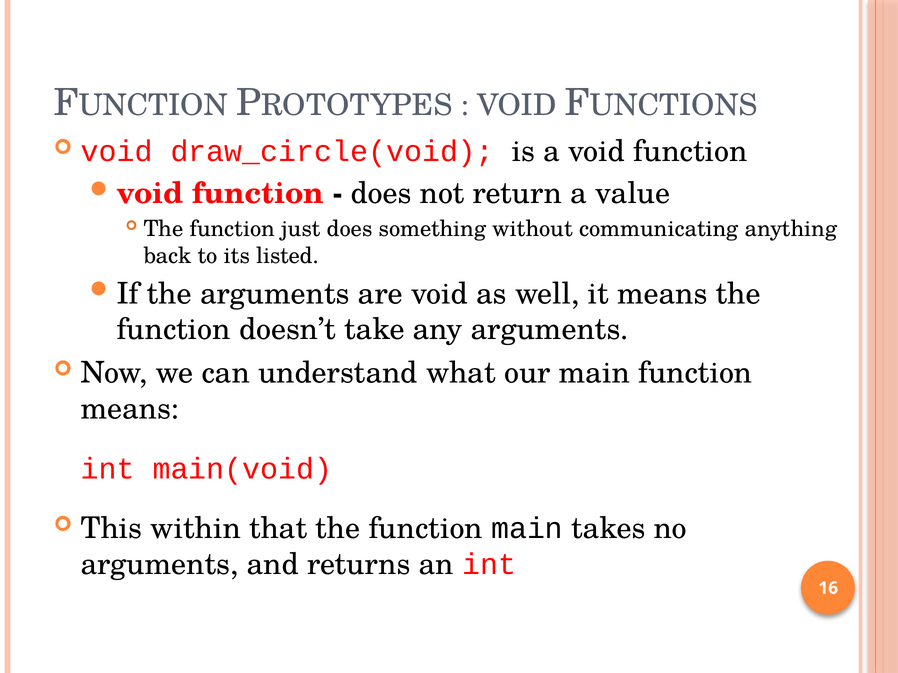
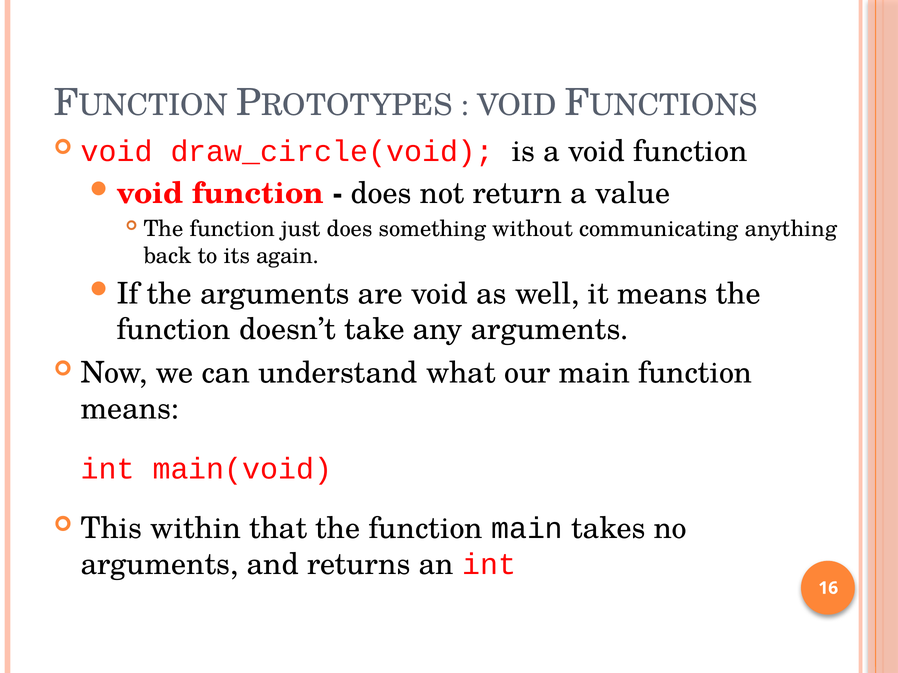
listed: listed -> again (288, 256)
